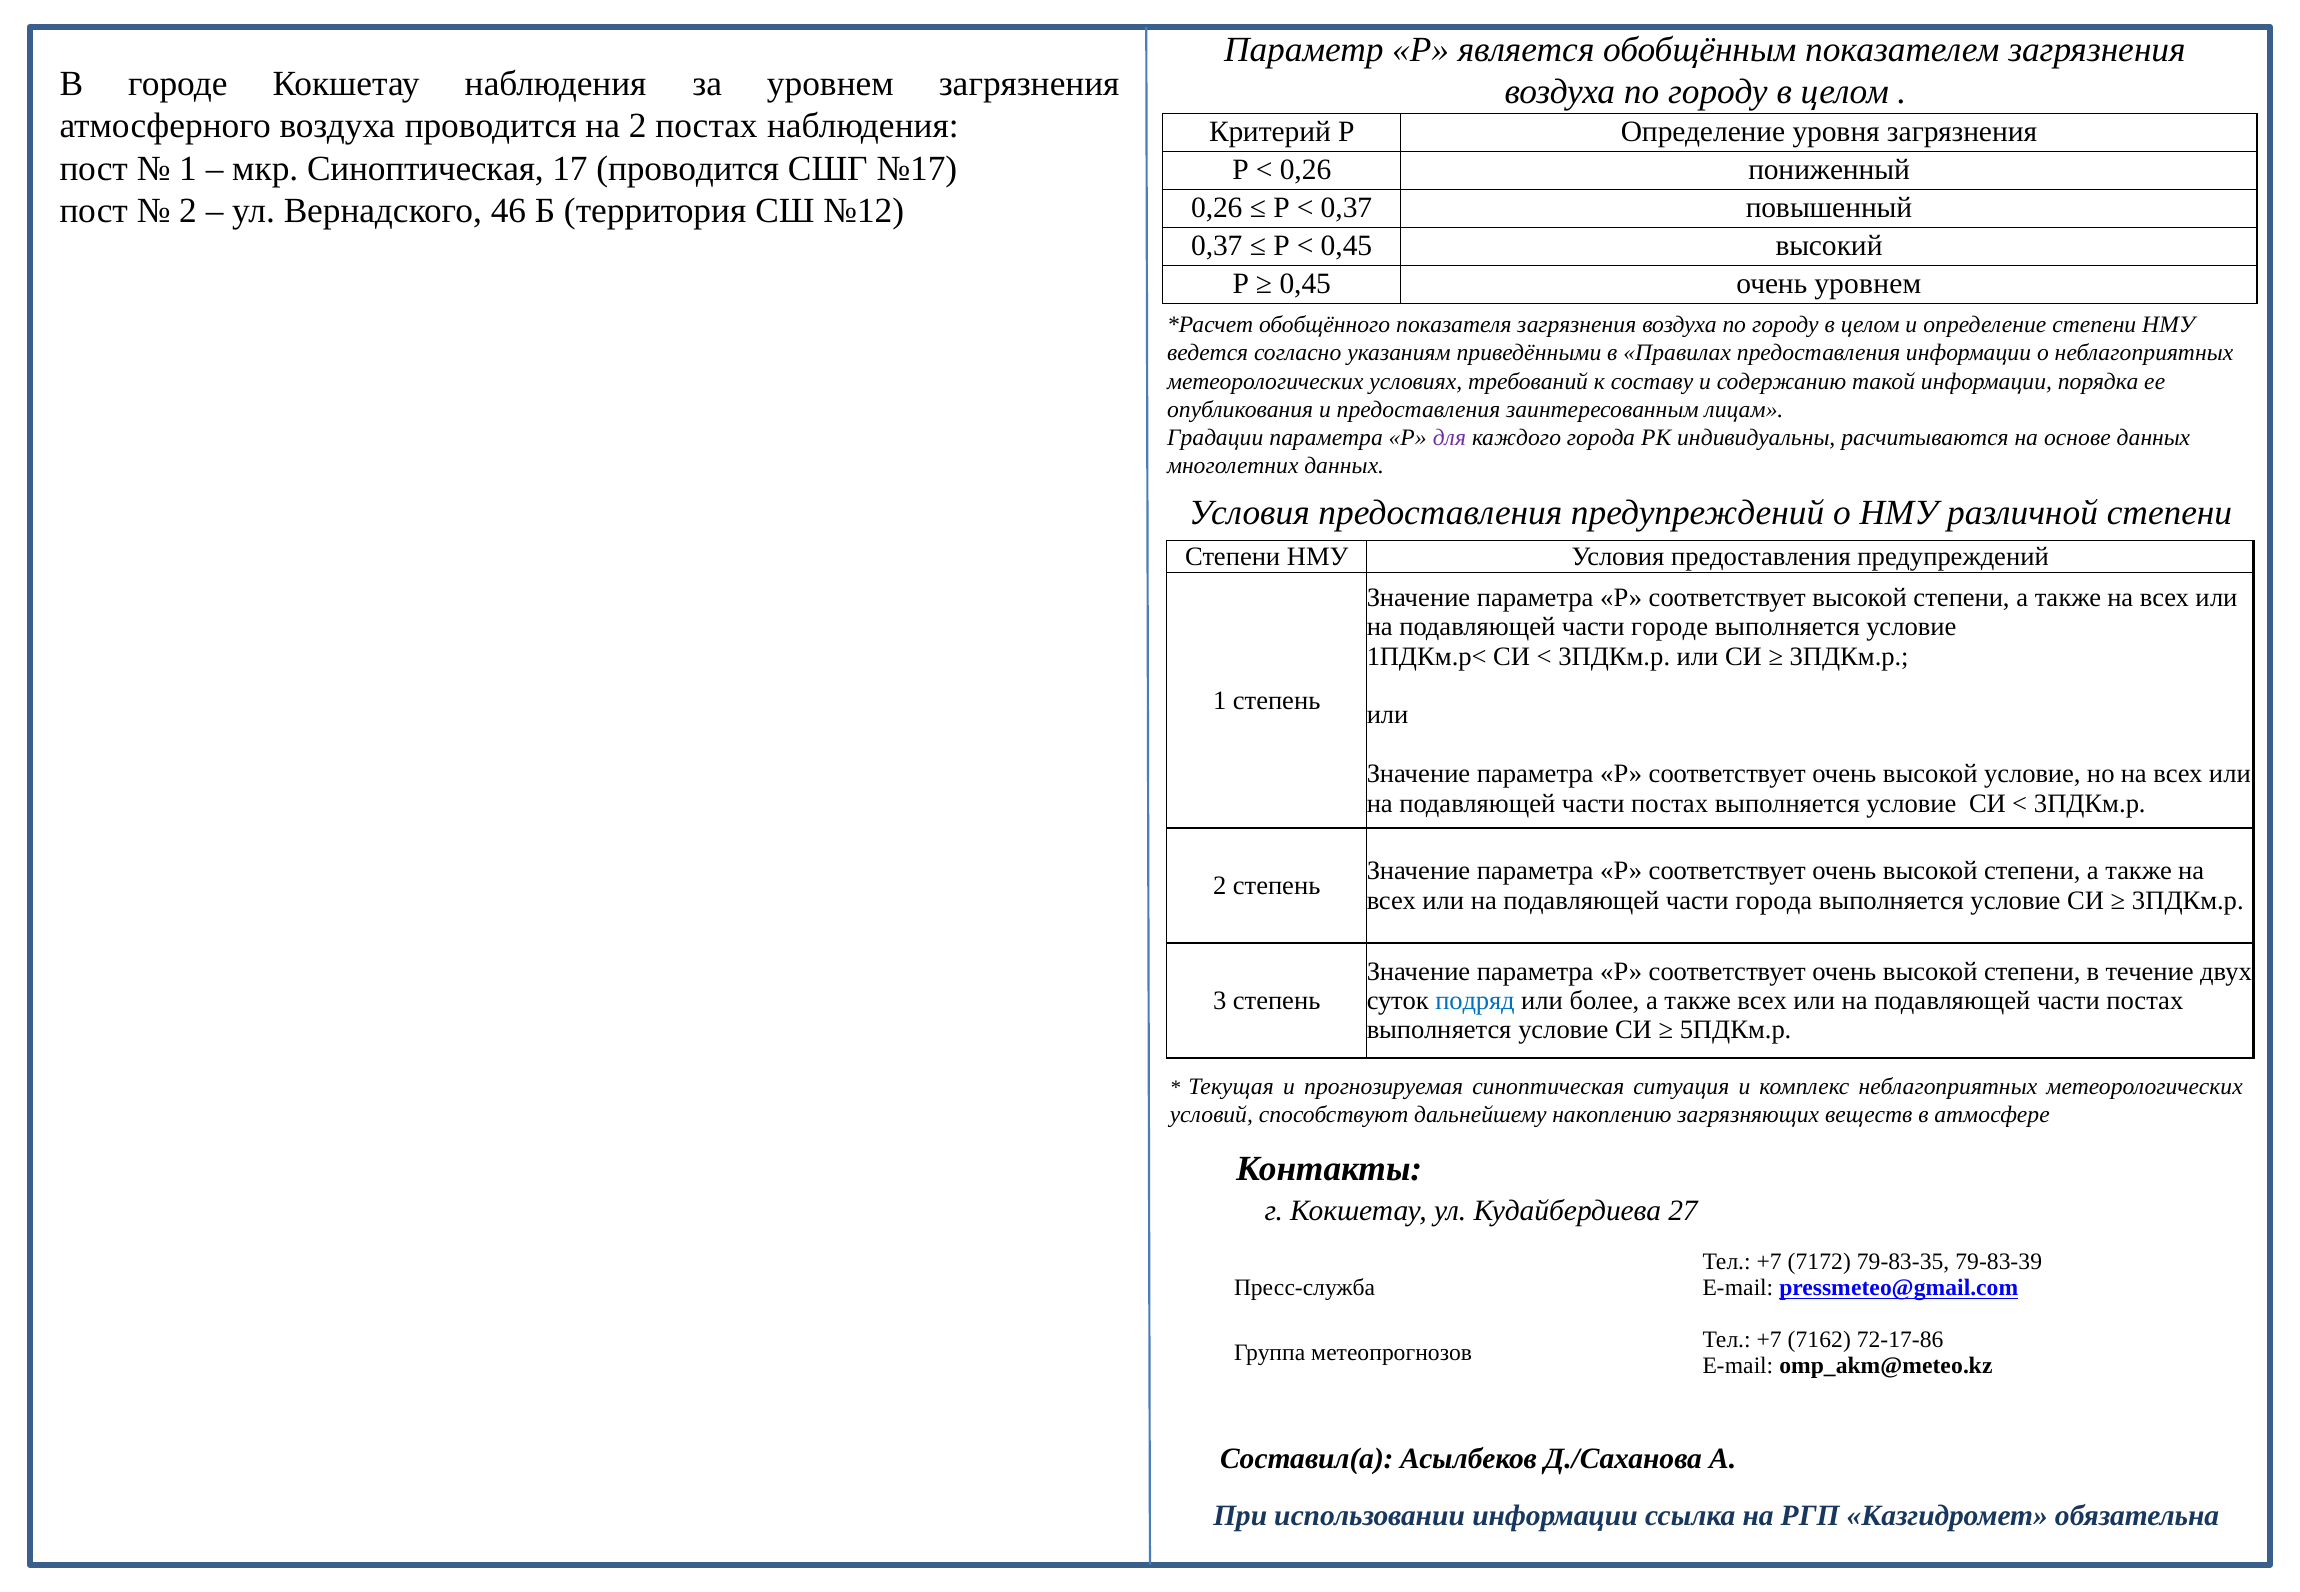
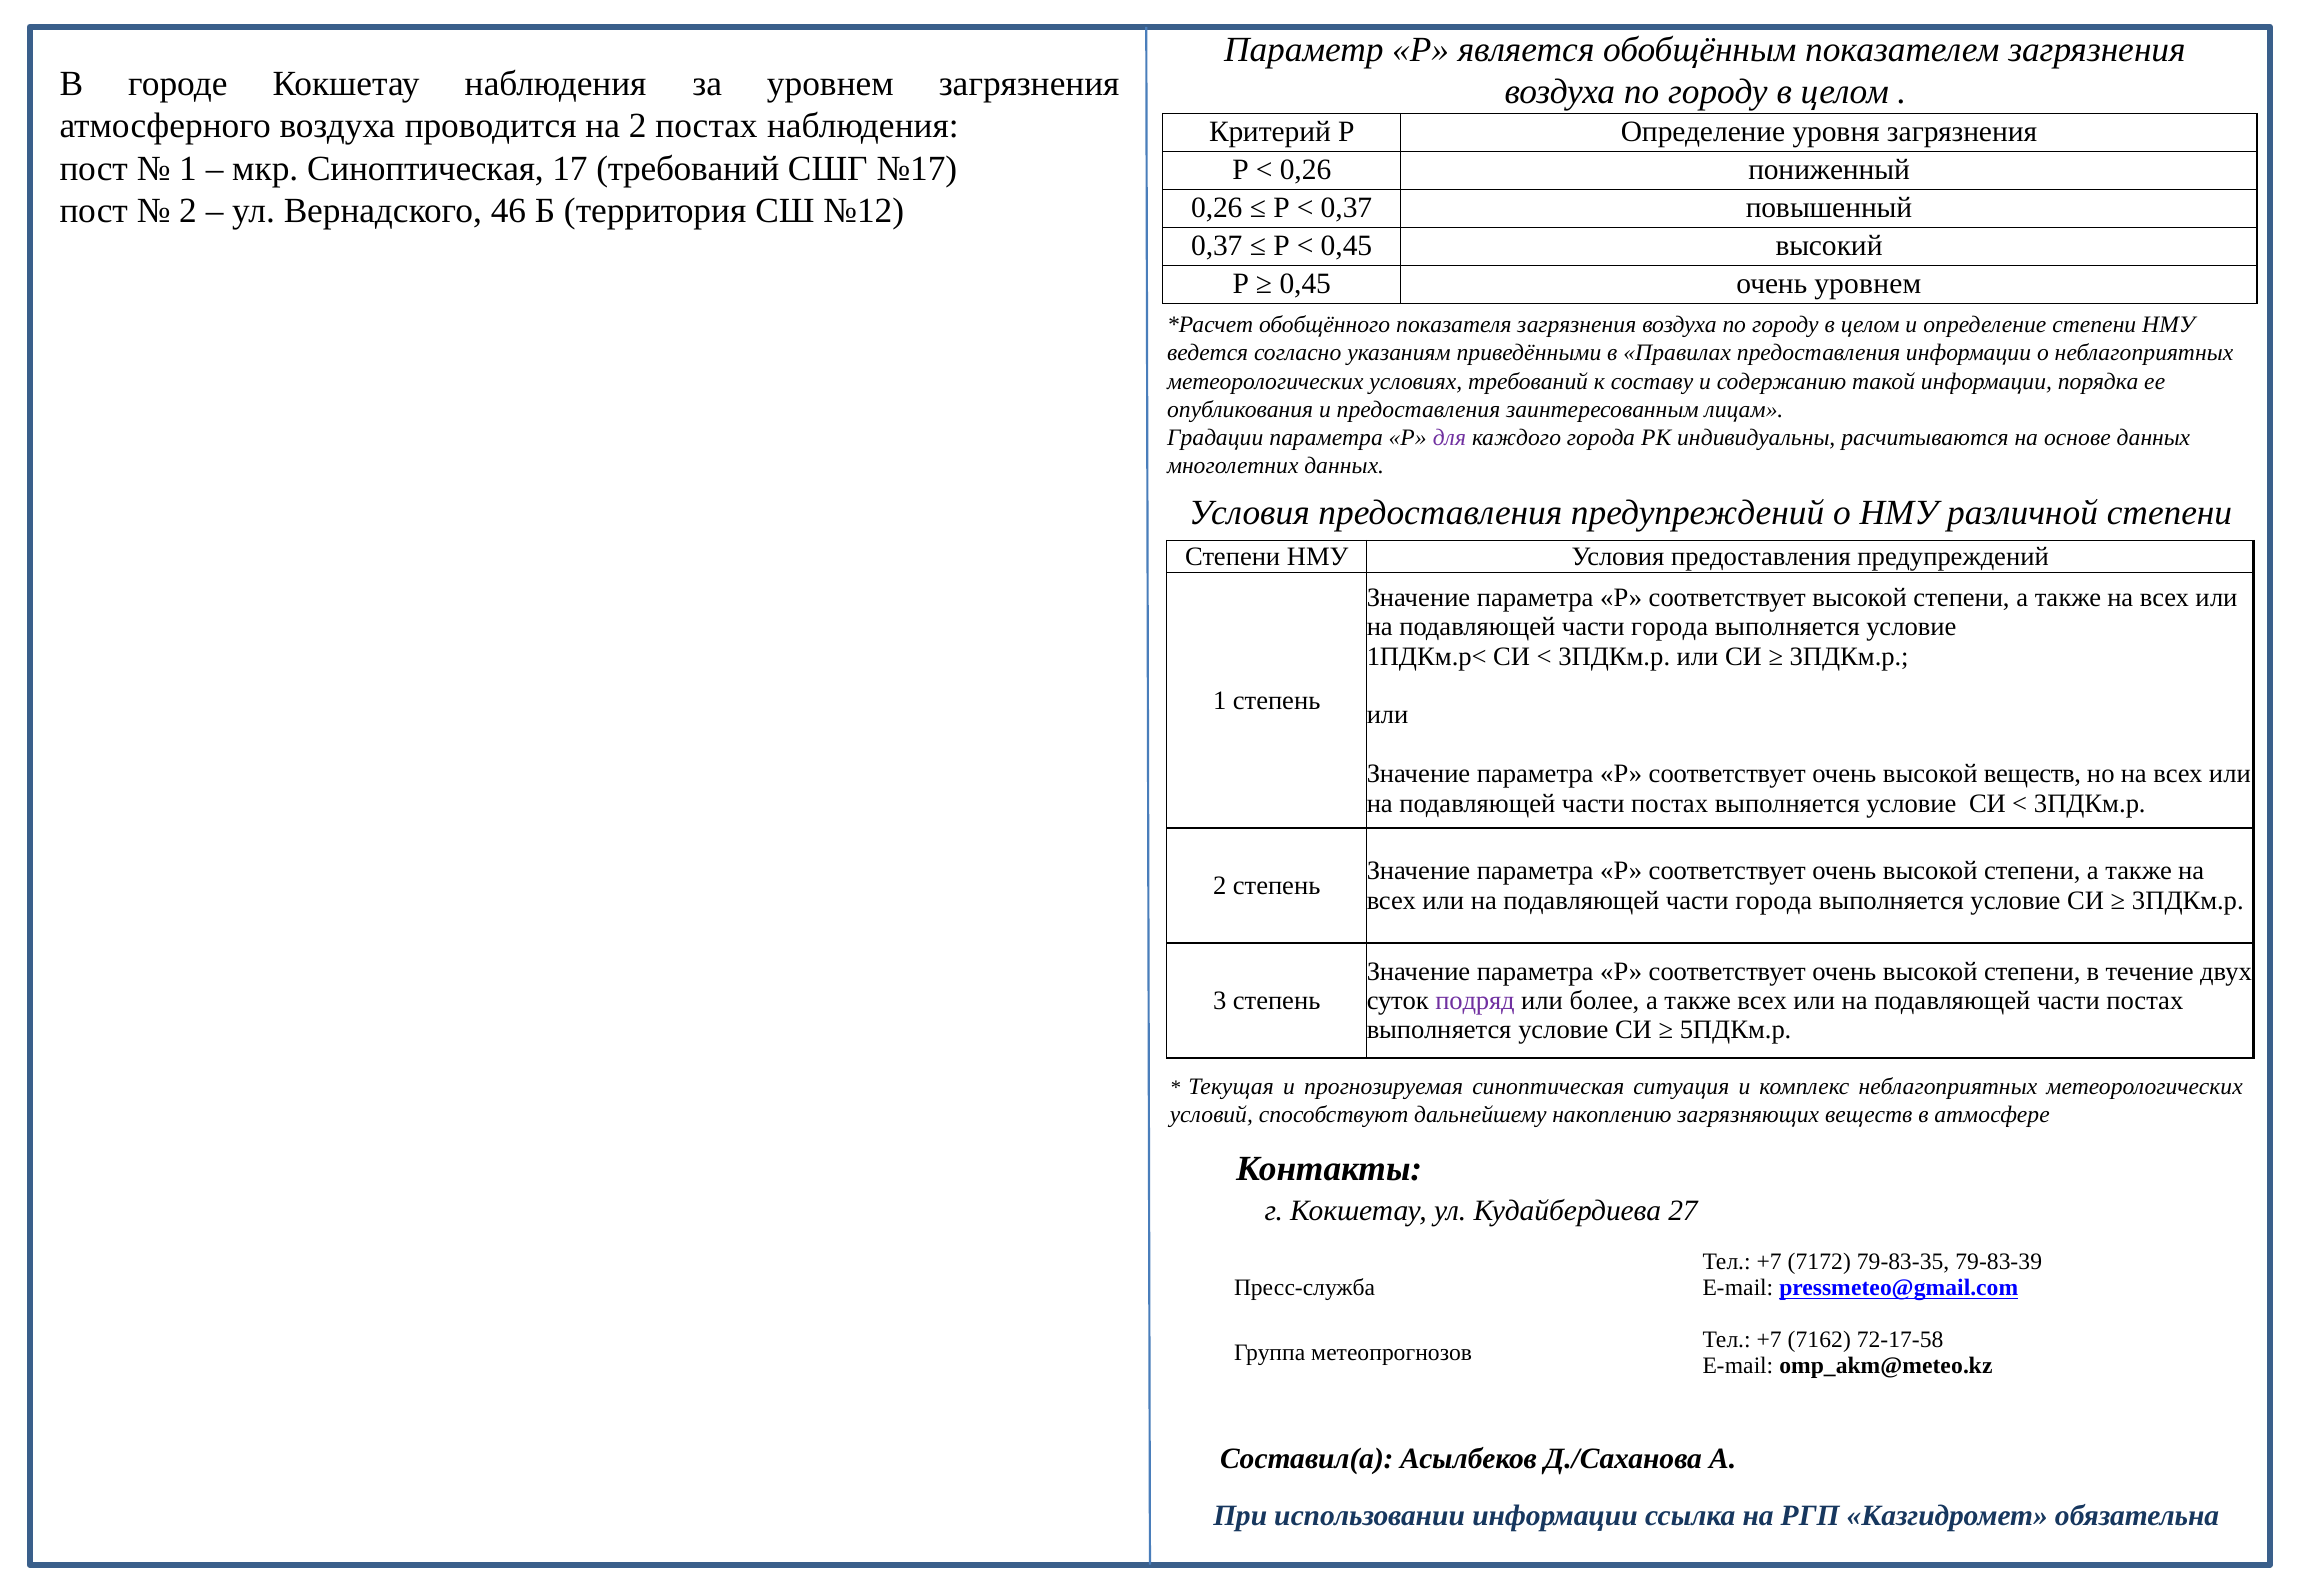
17 проводится: проводится -> требований (688, 169)
городе: городе -> города (1670, 627)
высокой условие: условие -> веществ (2032, 774)
подряд colour: blue -> purple (1475, 1001)
72-17-86: 72-17-86 -> 72-17-58 (1900, 1340)
